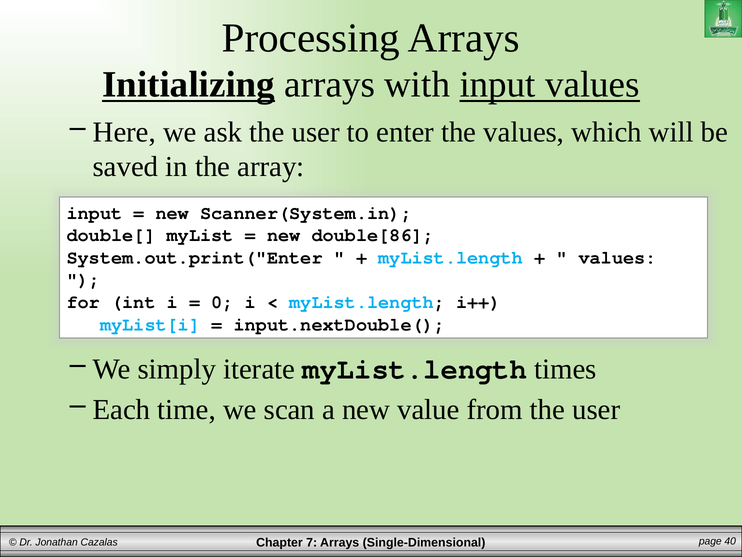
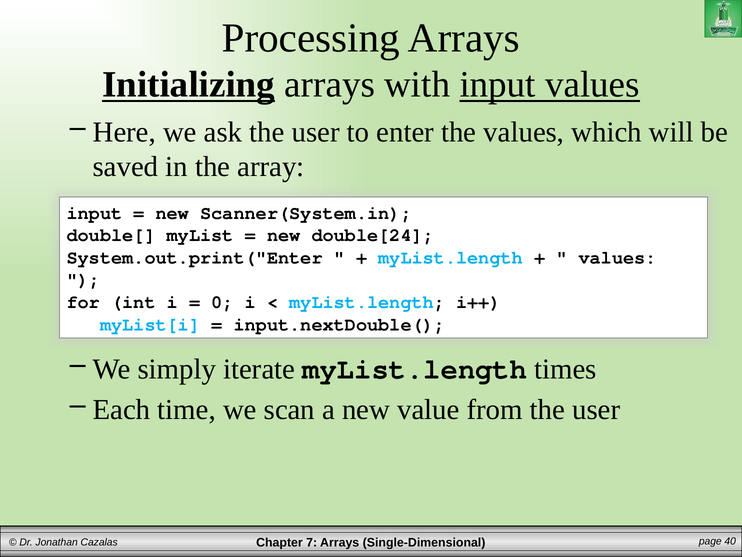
double[86: double[86 -> double[24 (373, 235)
